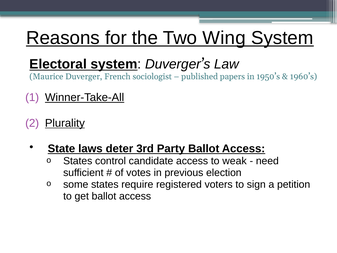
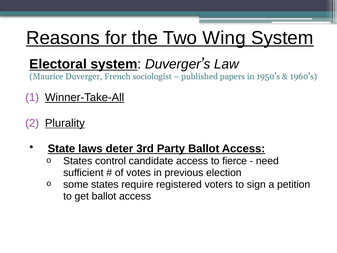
weak: weak -> fierce (235, 161)
